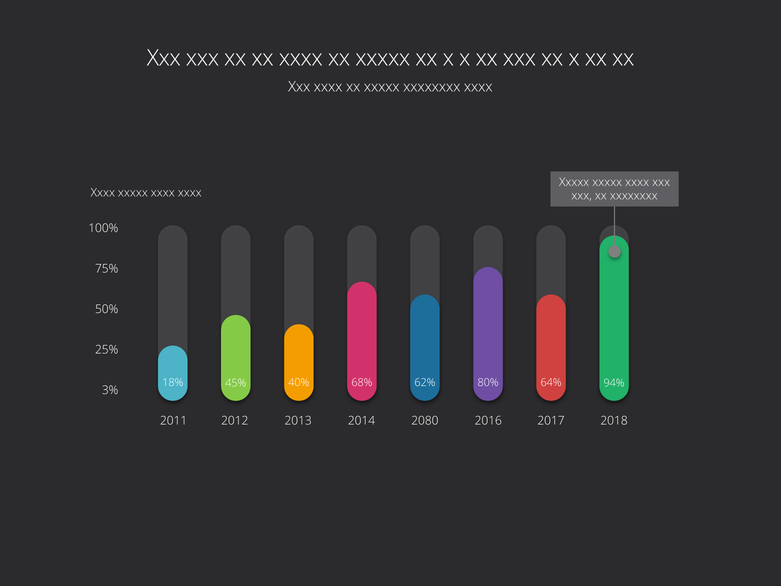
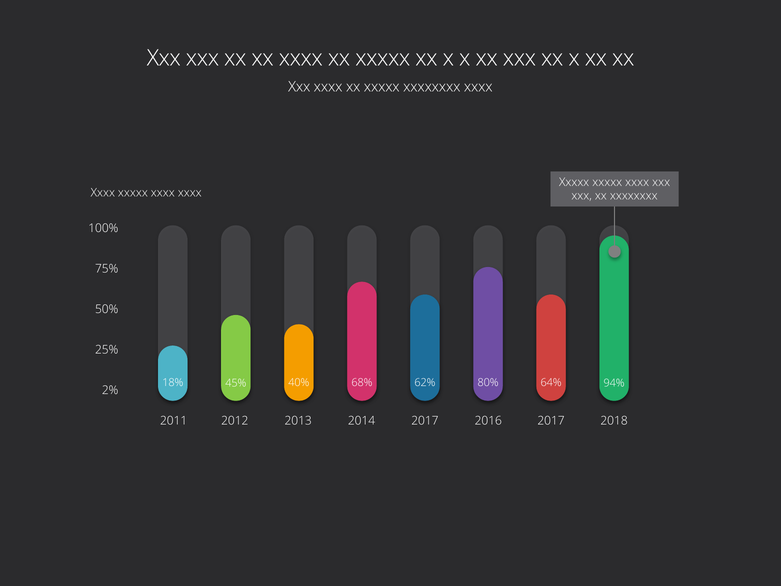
3%: 3% -> 2% (110, 390)
2080: 2080 -> 2017 (425, 421)
